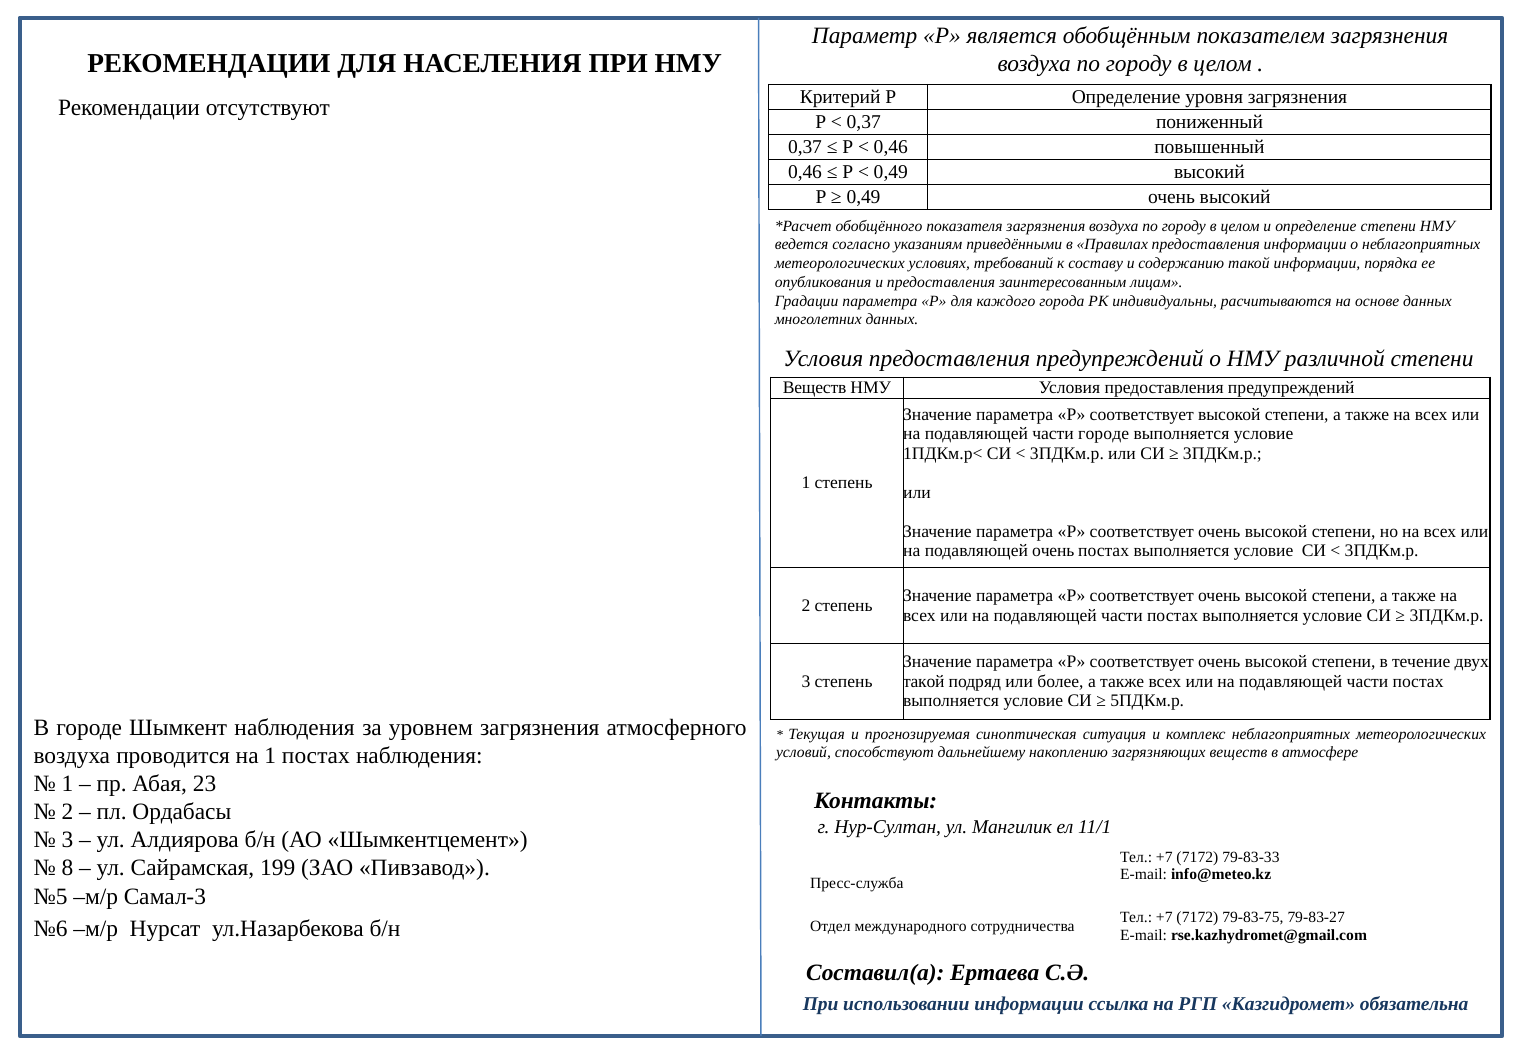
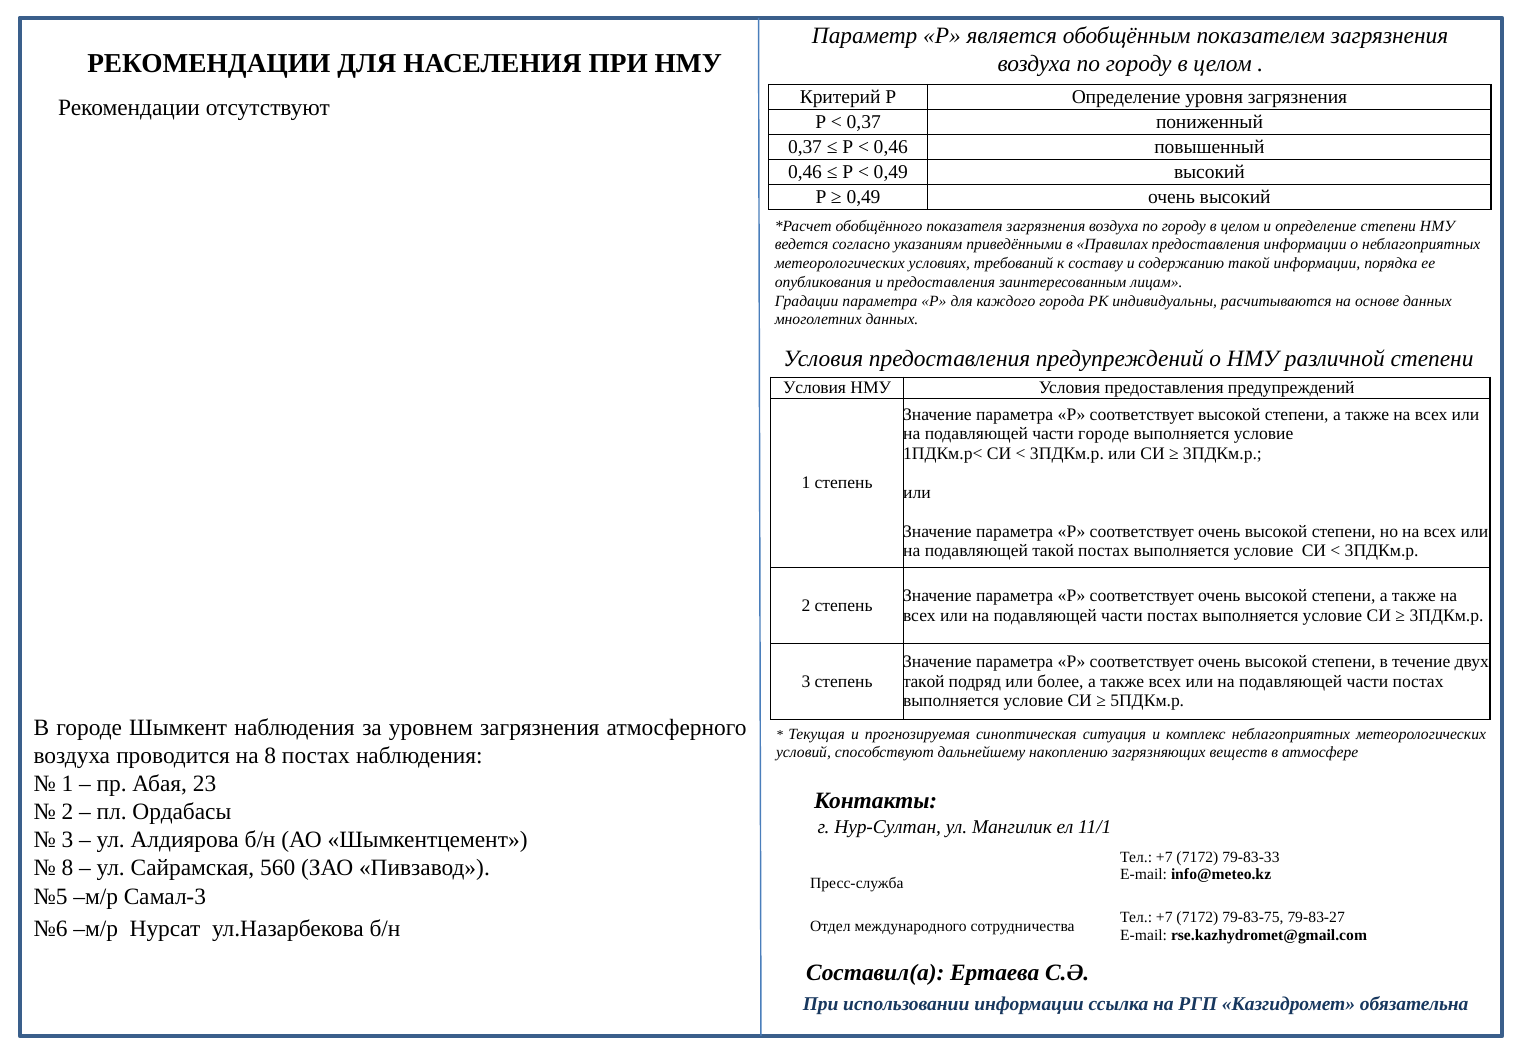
Веществ: Веществ -> Условия (815, 388)
подавляющей очень: очень -> такой (1053, 551)
на 1: 1 -> 8 (270, 756)
199: 199 -> 560 (278, 868)
